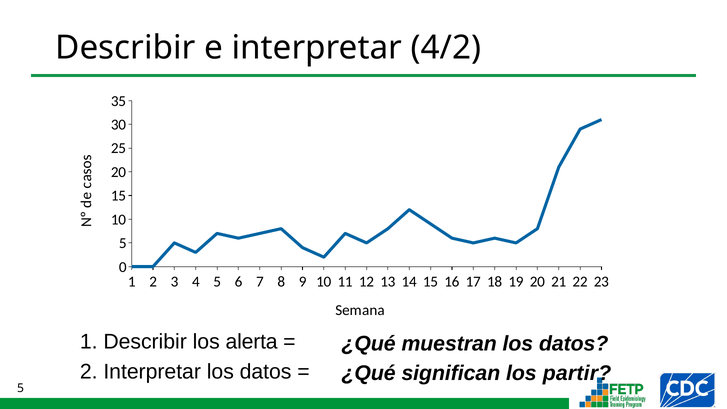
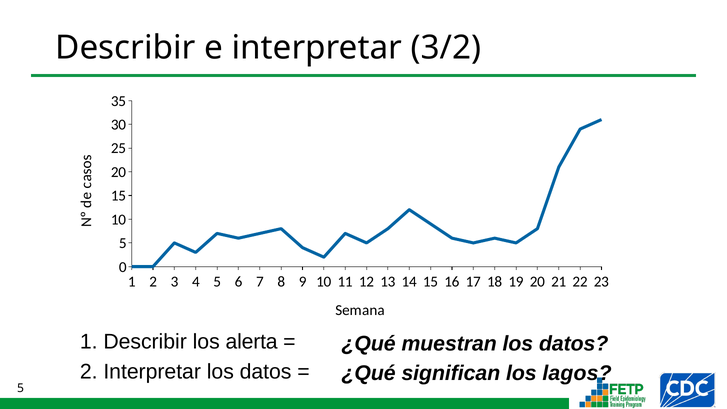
4/2: 4/2 -> 3/2 (446, 48)
partir: partir -> lagos (577, 373)
